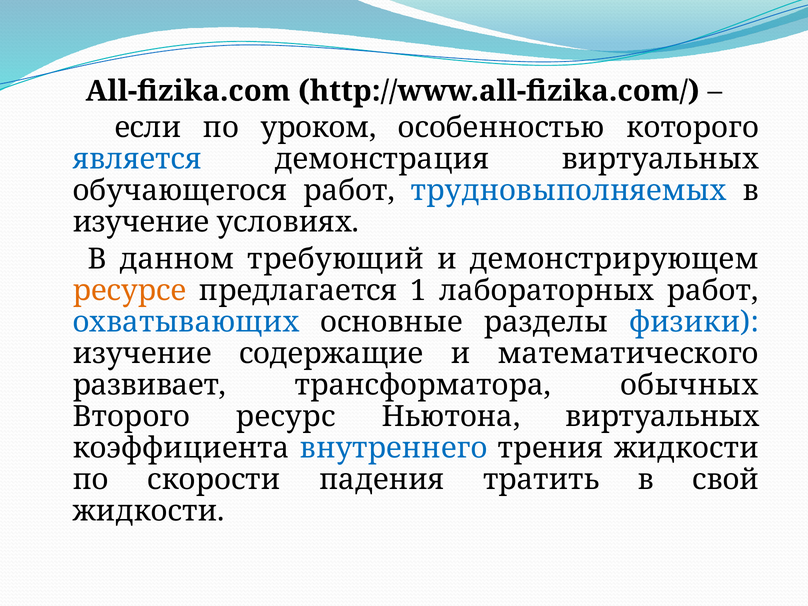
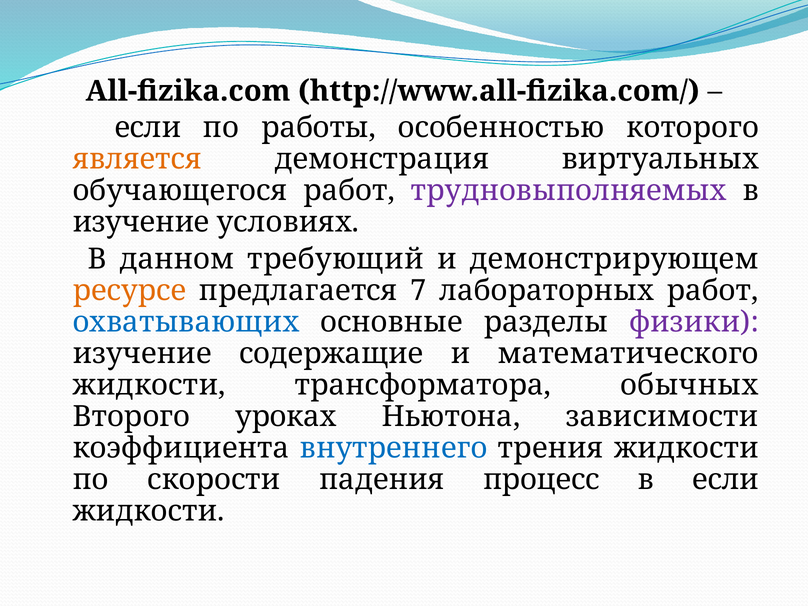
уроком: уроком -> работы (319, 128)
является colour: blue -> orange (137, 159)
трудновыполняемых colour: blue -> purple (569, 191)
1: 1 -> 7 (418, 290)
физики colour: blue -> purple (694, 322)
развивает: развивает -> жидкости (149, 385)
ресурс: ресурс -> уроках (286, 416)
Ньютона виртуальных: виртуальных -> зависимости (662, 416)
тратить: тратить -> процесс (541, 479)
в свой: свой -> если (726, 479)
